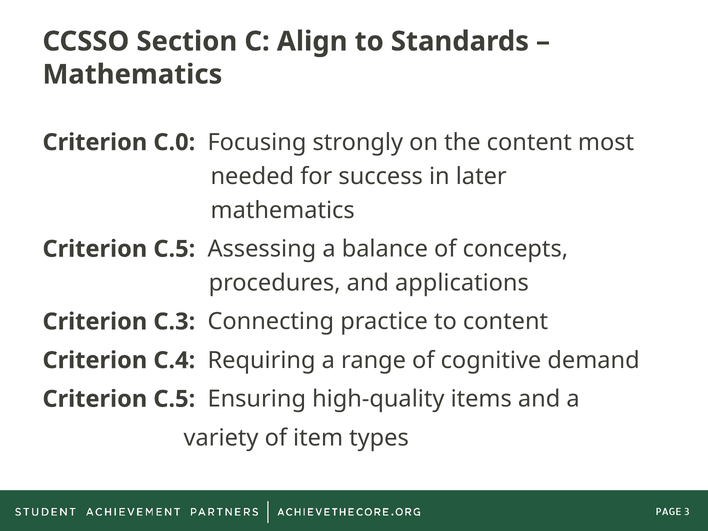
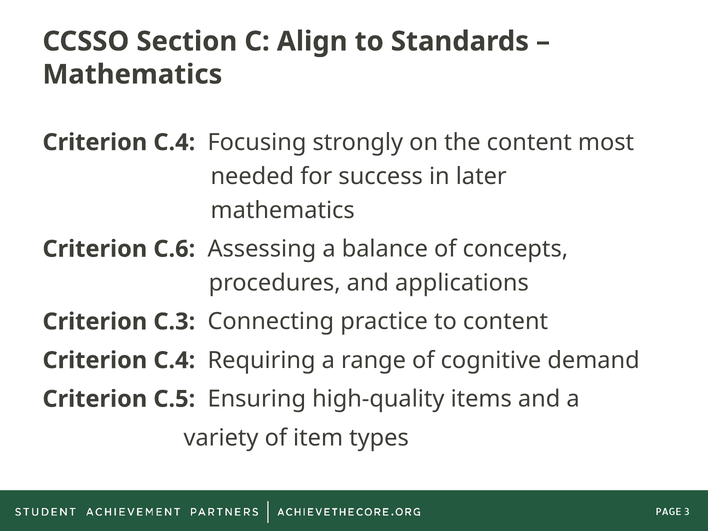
C.0: C.0 -> C.4 (174, 142)
C.5: C.5 -> C.6 (174, 249)
